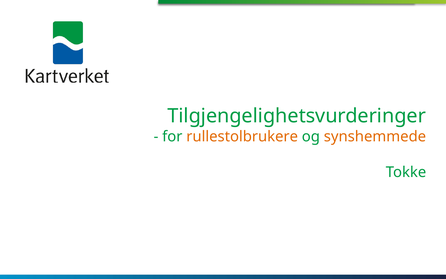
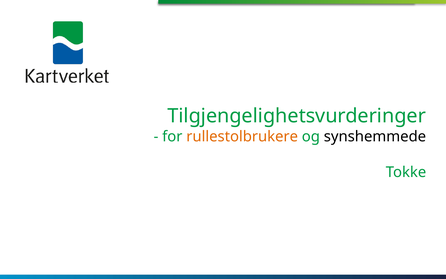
synshemmede colour: orange -> black (375, 136)
